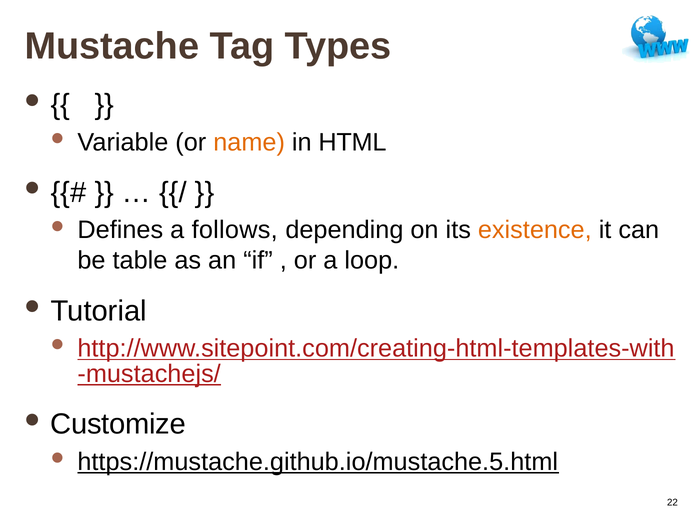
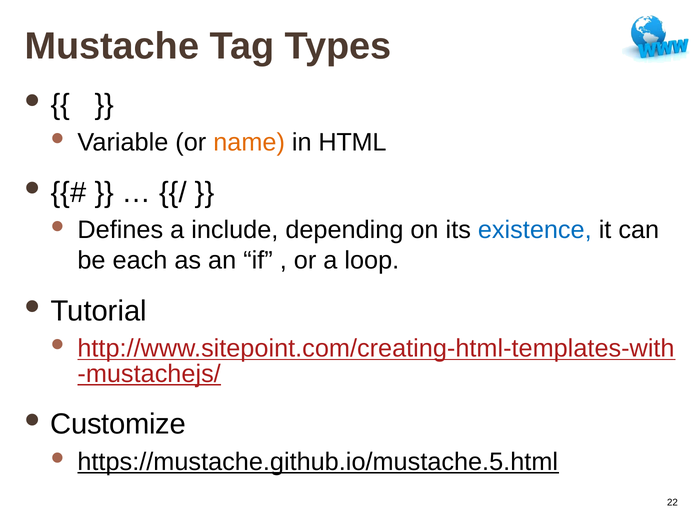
follows: follows -> include (235, 230)
existence colour: orange -> blue (535, 230)
table: table -> each (140, 261)
